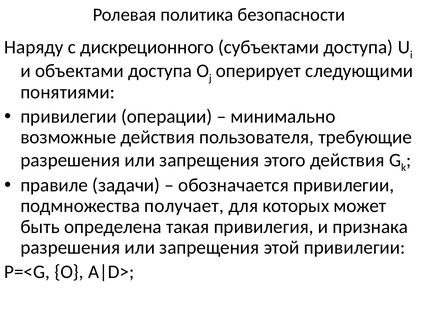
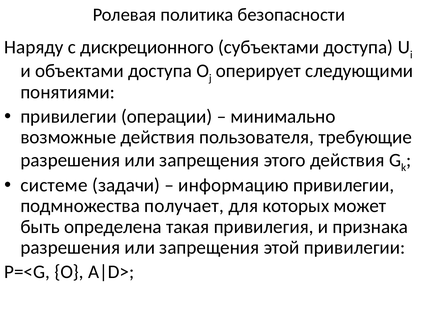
правиле: правиле -> системе (54, 185)
обозначается: обозначается -> информацию (234, 185)
